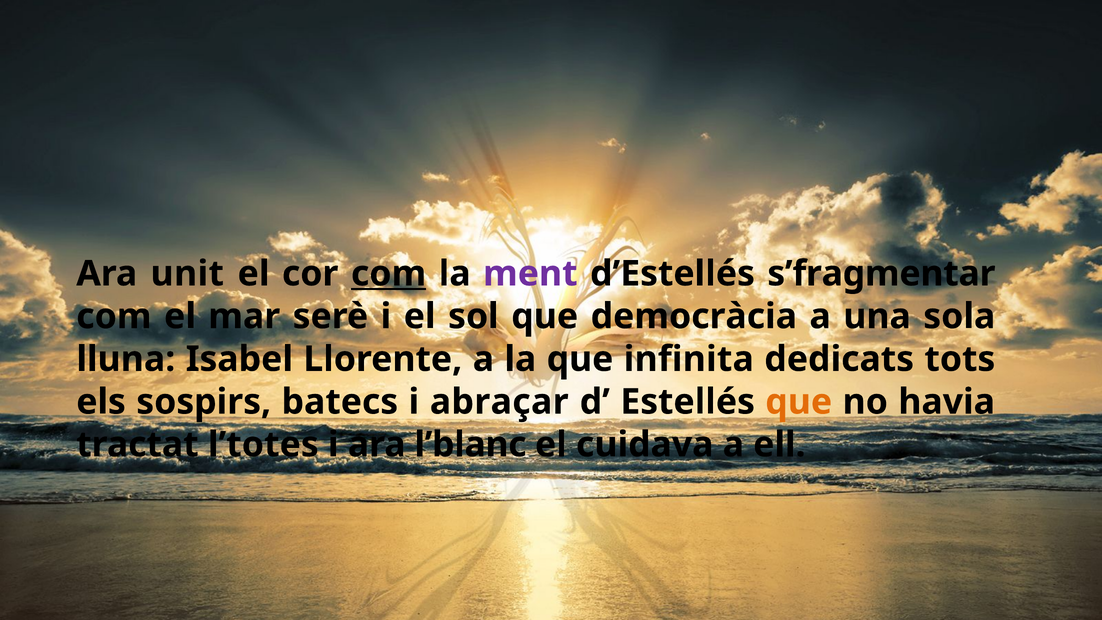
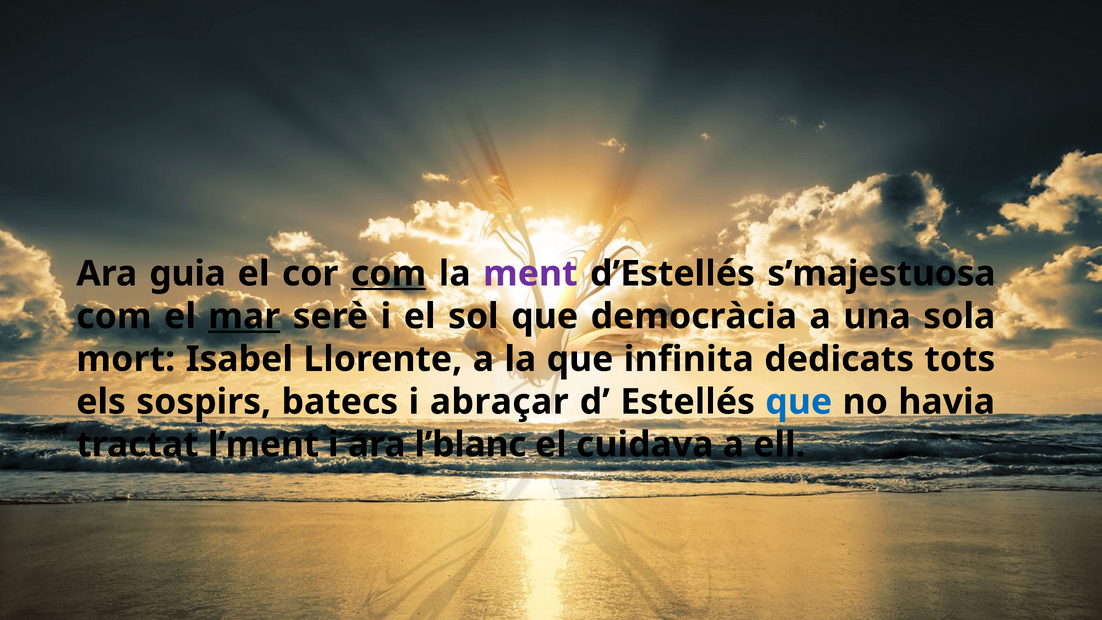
unit: unit -> guia (188, 274)
s’fragmentar: s’fragmentar -> s’majestuosa (881, 274)
mar underline: none -> present (244, 316)
lluna: lluna -> mort (126, 359)
que colour: orange -> blue (799, 402)
l’totes: l’totes -> l’ment (263, 445)
